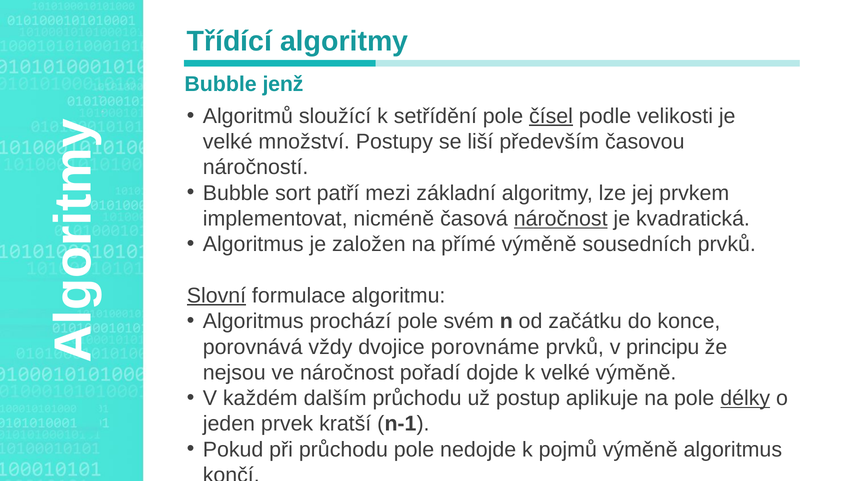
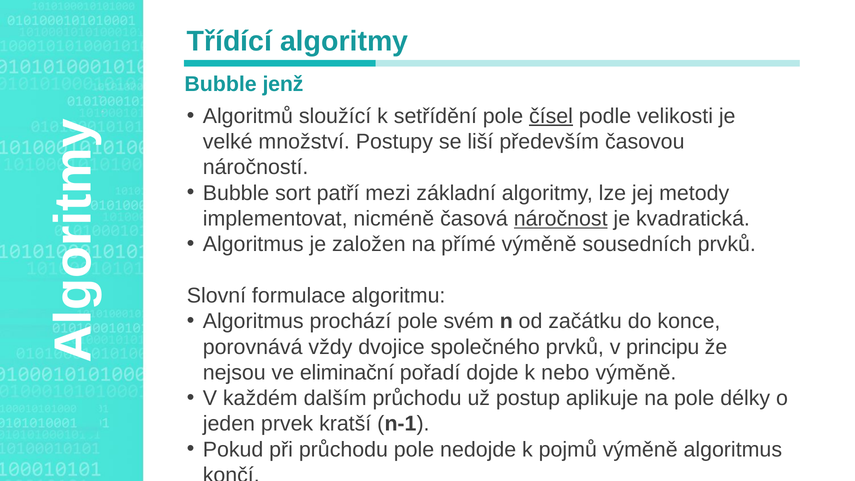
prvkem: prvkem -> metody (694, 193)
Slovní underline: present -> none (216, 296)
porovnáme: porovnáme -> společného (485, 347)
ve náročnost: náročnost -> eliminační (347, 373)
k velké: velké -> nebo (565, 373)
délky underline: present -> none (745, 398)
